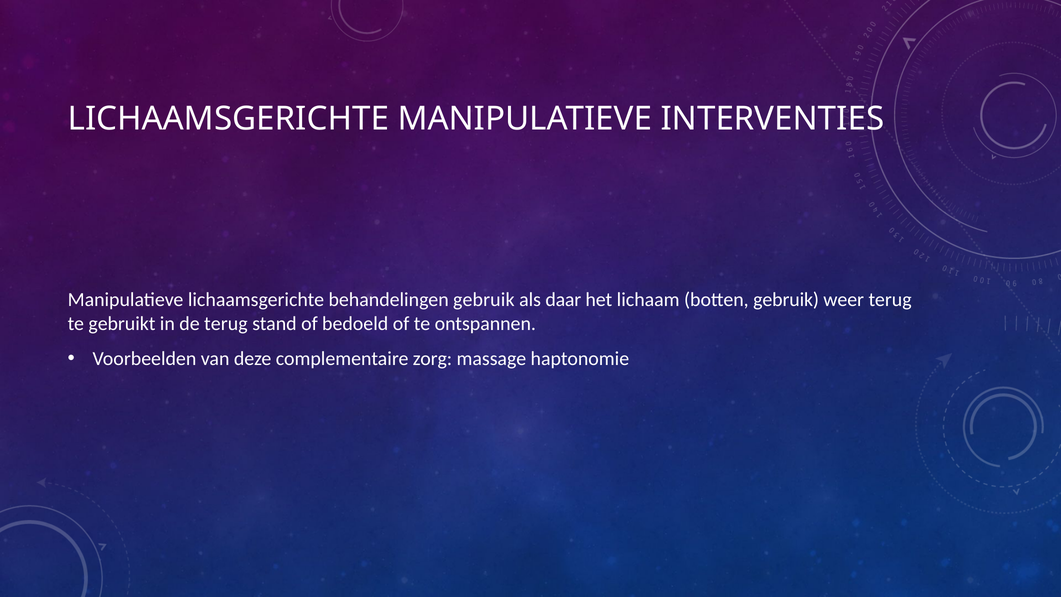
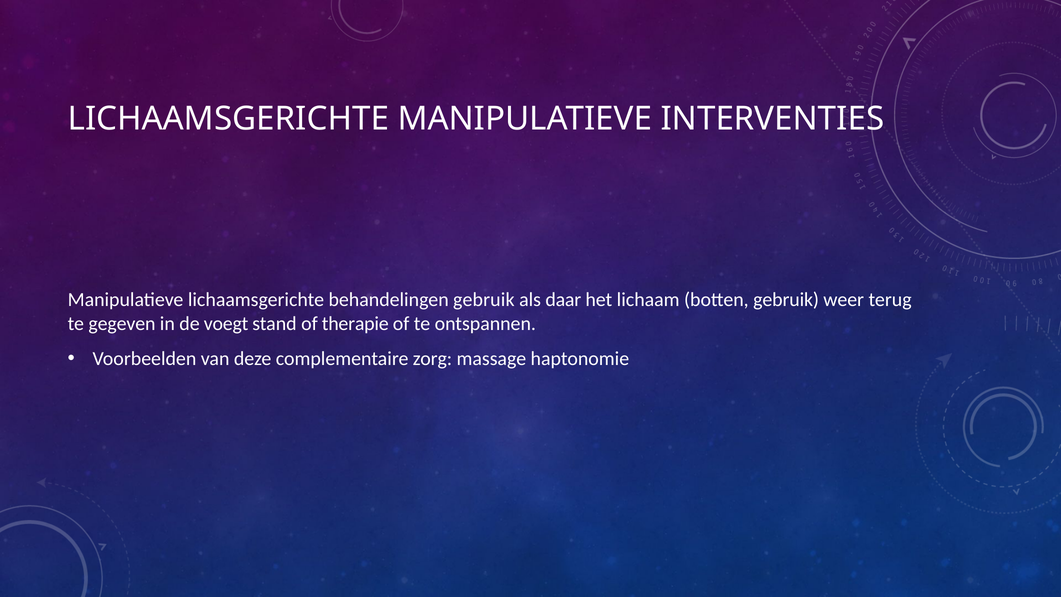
gebruikt: gebruikt -> gegeven (122, 324)
de terug: terug -> voegt (226, 324)
bedoeld: bedoeld -> therapie (355, 324)
